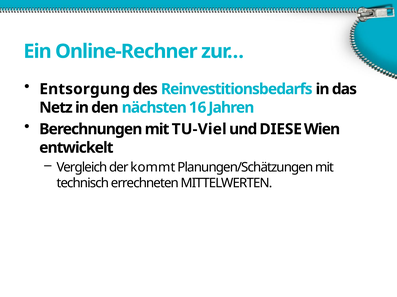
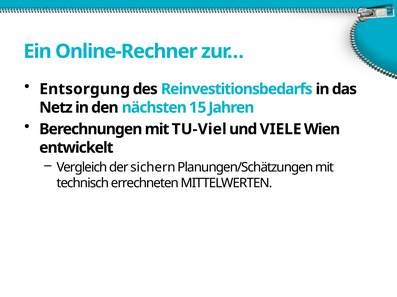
16: 16 -> 15 (198, 108)
DIESE: DIESE -> VIELE (281, 129)
kommt: kommt -> sichern (153, 168)
